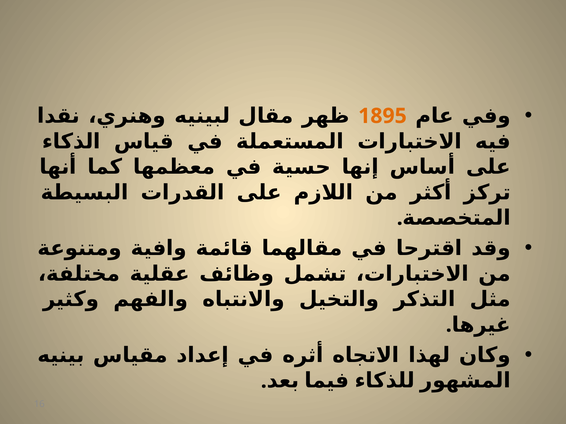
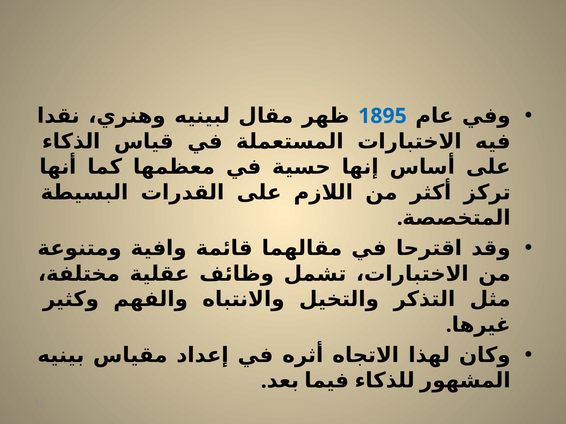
1895 colour: orange -> blue (382, 116)
